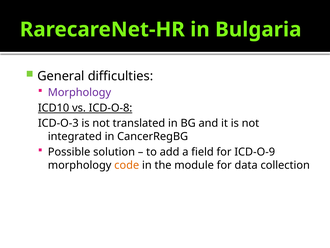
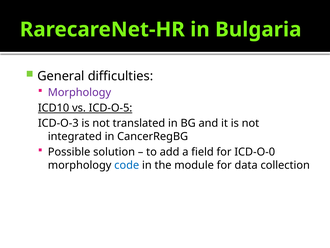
ICD-O-8: ICD-O-8 -> ICD-O-5 (111, 108)
ICD-O-9: ICD-O-9 -> ICD-O-0 (255, 152)
code colour: orange -> blue (127, 165)
